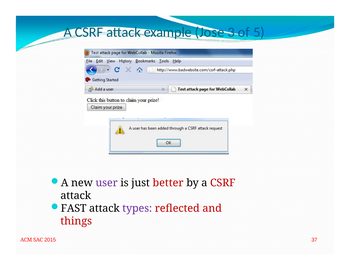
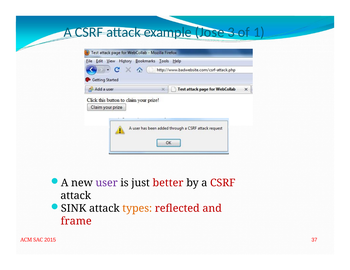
5: 5 -> 1 (259, 32)
FAST: FAST -> SINK (74, 209)
types colour: purple -> orange (137, 209)
things: things -> frame (76, 221)
